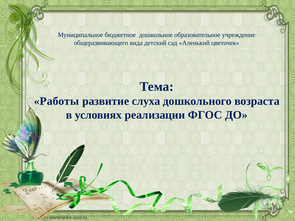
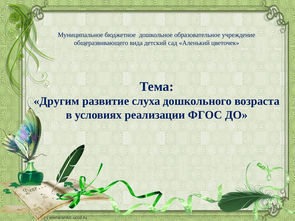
Работы: Работы -> Другим (57, 101)
